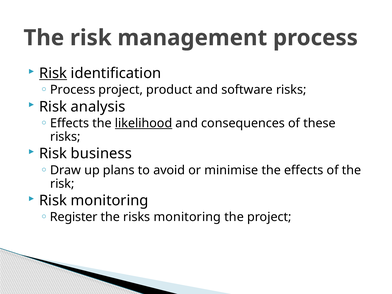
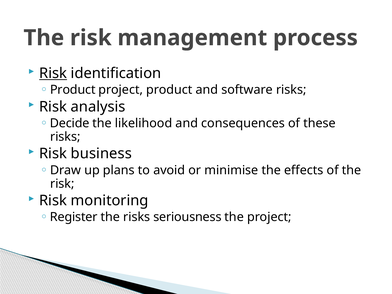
Process: Process -> Product (73, 90)
Effects: Effects -> Decide (70, 123)
likelihood underline: present -> none (144, 123)
risks monitoring: monitoring -> seriousness (187, 217)
